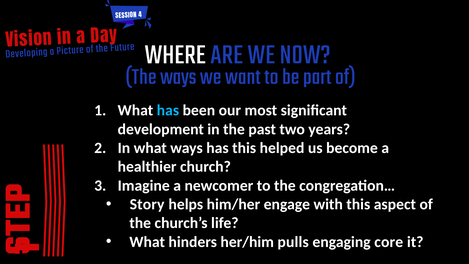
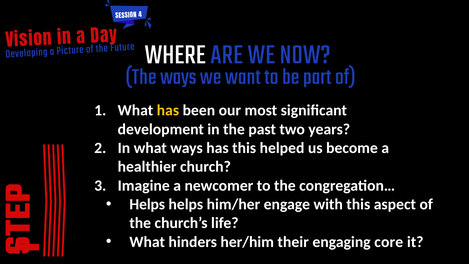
has colour: light blue -> yellow (168, 110)
Story: Story -> Helps (147, 204)
pulls: pulls -> their (293, 242)
